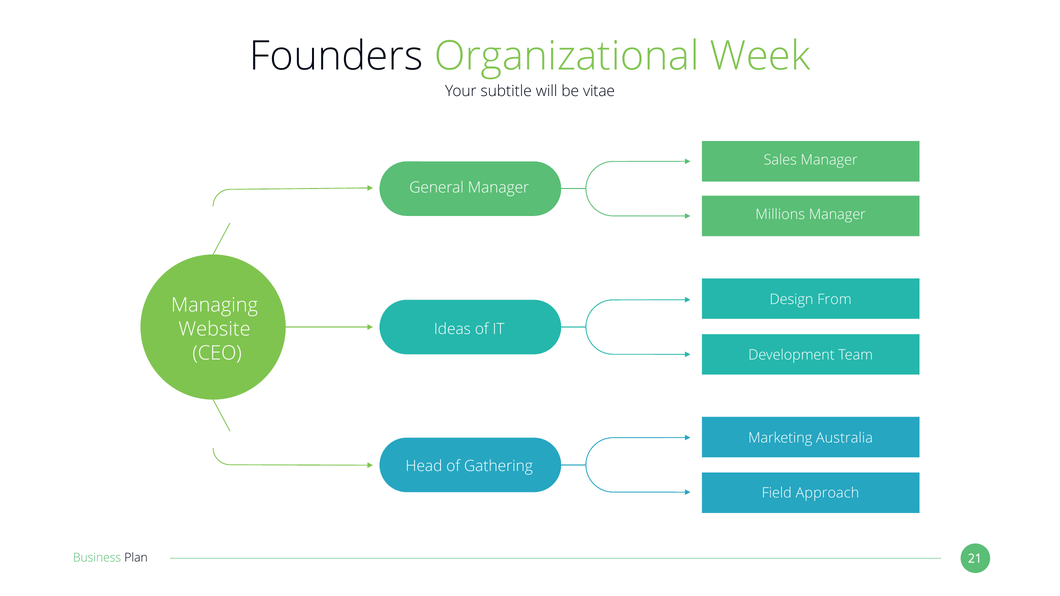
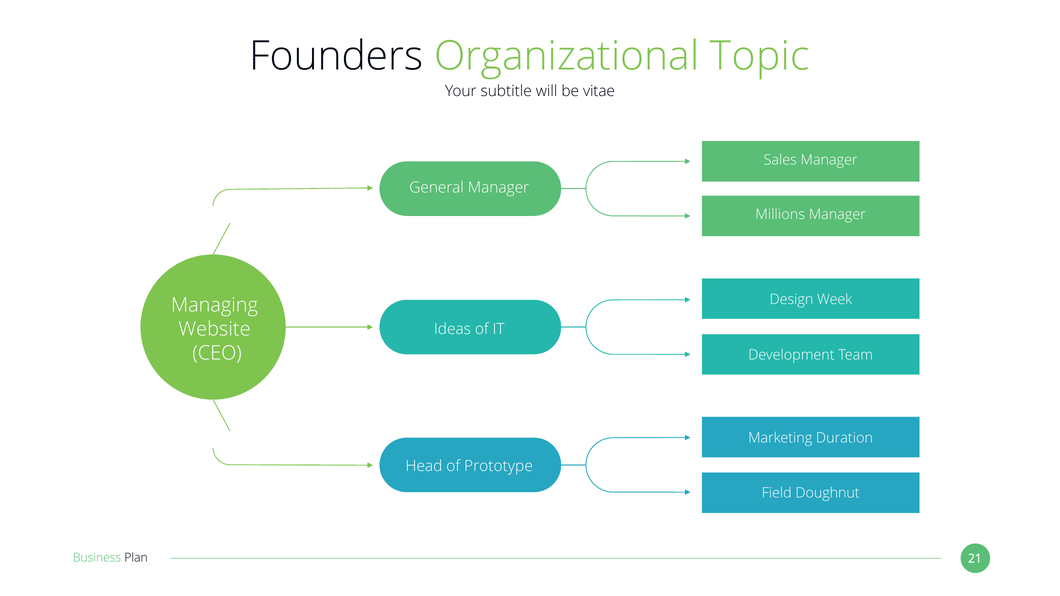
Week: Week -> Topic (760, 56)
From: From -> Week (835, 300)
Australia: Australia -> Duration (844, 438)
Gathering: Gathering -> Prototype (498, 466)
Approach: Approach -> Doughnut (828, 493)
